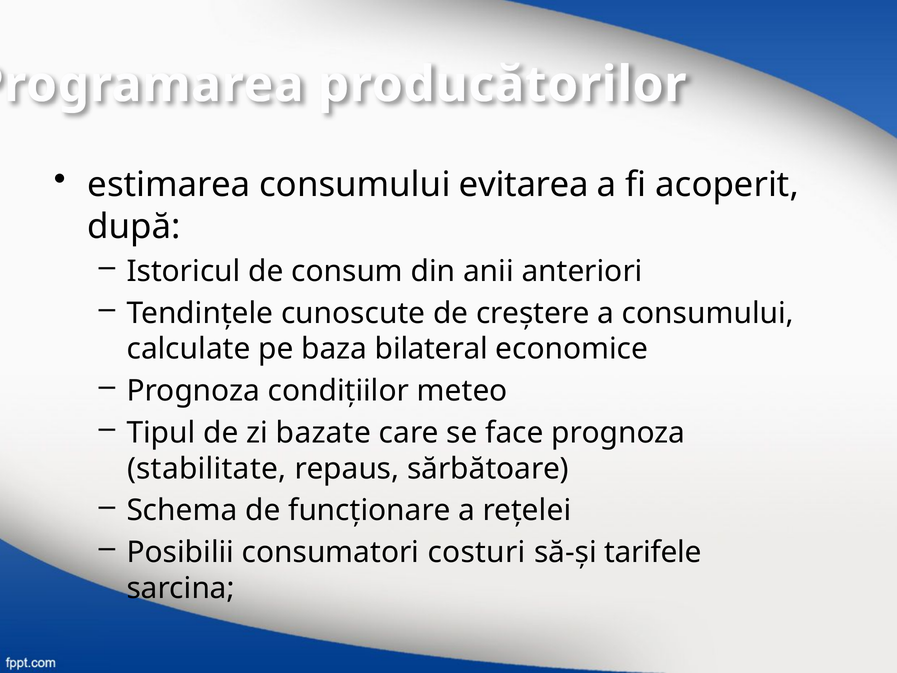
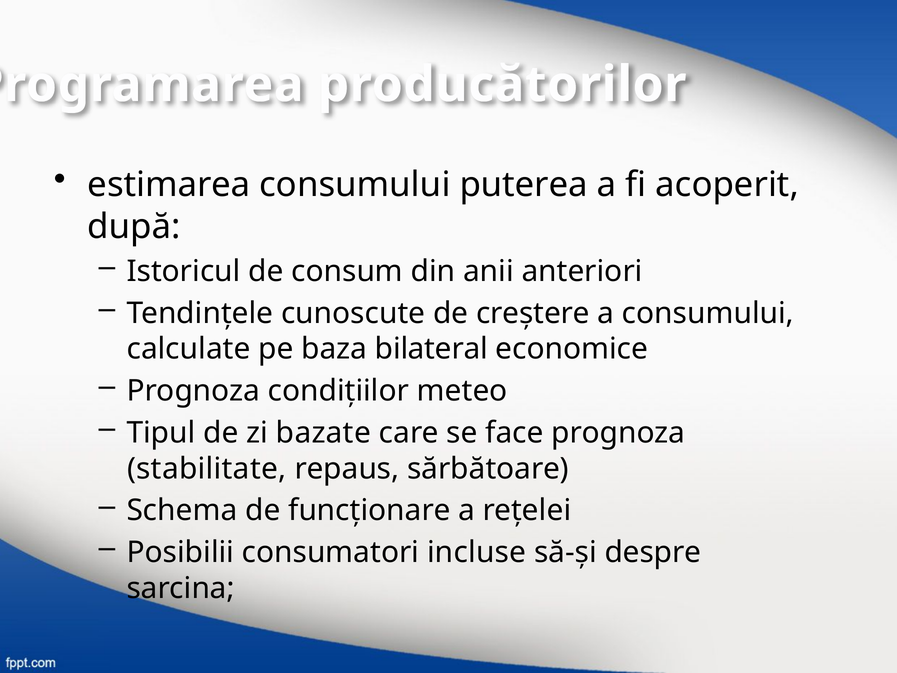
evitarea: evitarea -> puterea (524, 185)
costuri: costuri -> incluse (477, 552)
tarifele: tarifele -> despre (653, 552)
